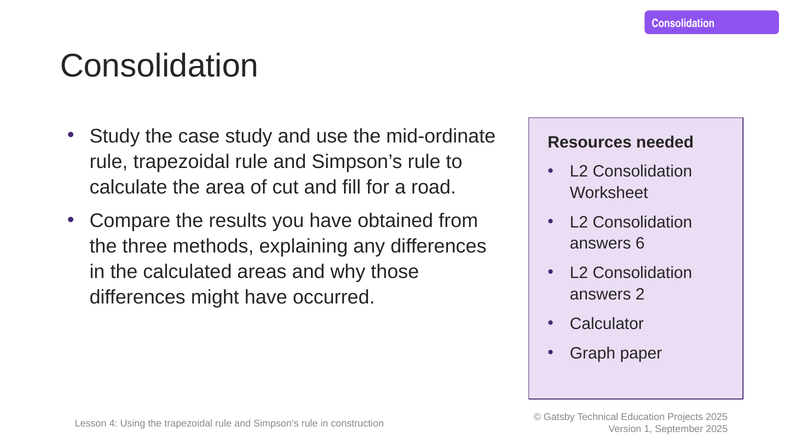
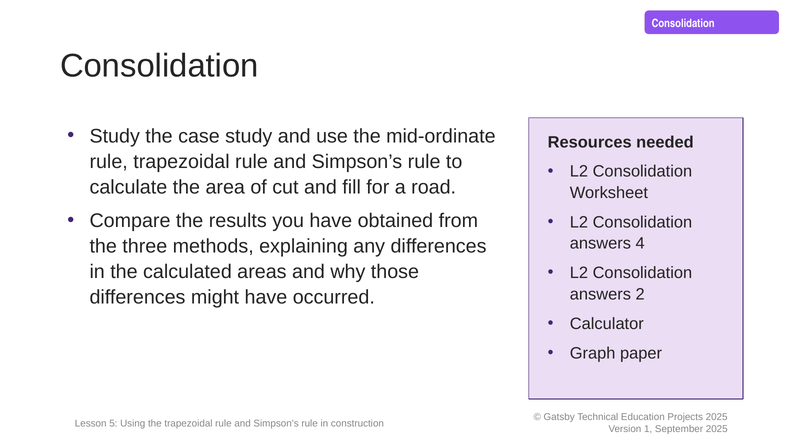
6: 6 -> 4 (640, 244)
4: 4 -> 5 (113, 424)
